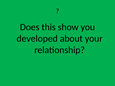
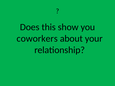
developed: developed -> coworkers (37, 39)
